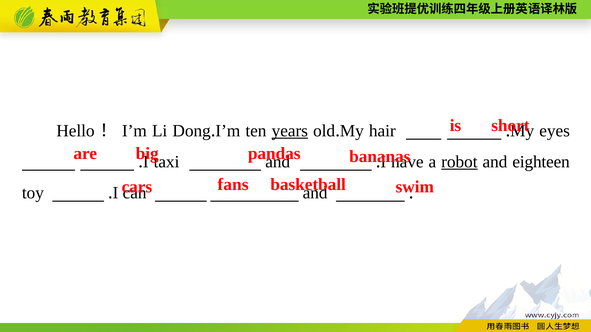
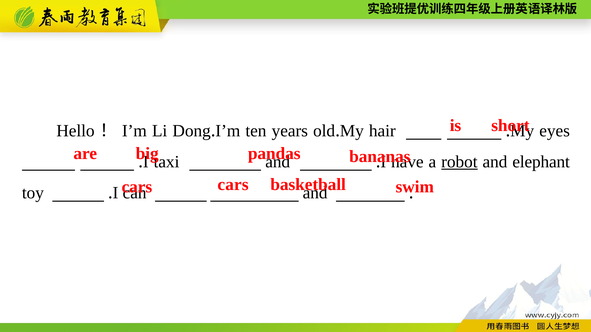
years underline: present -> none (290, 131)
eighteen: eighteen -> elephant (541, 162)
fans: fans -> cars (233, 185)
